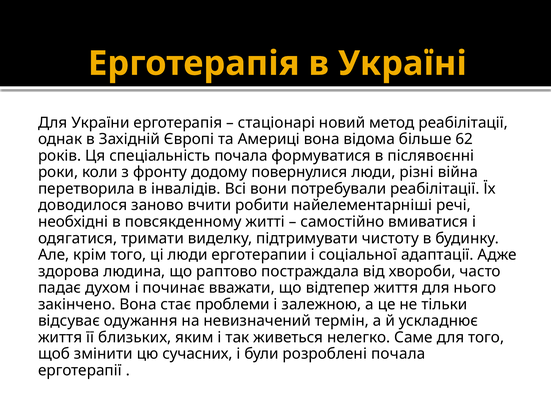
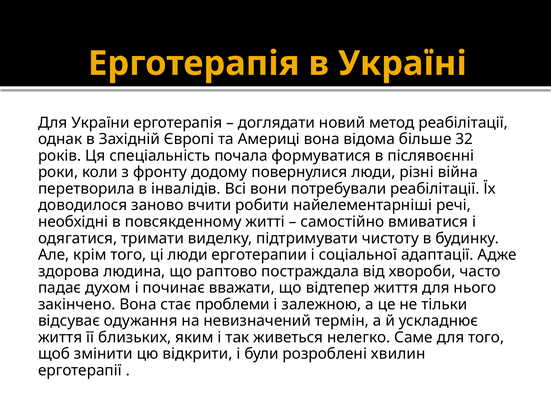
стаціонарі: стаціонарі -> доглядати (276, 123)
62: 62 -> 32 (464, 139)
сучасних: сучасних -> відкрити (197, 354)
розроблені почала: почала -> хвилин (398, 354)
